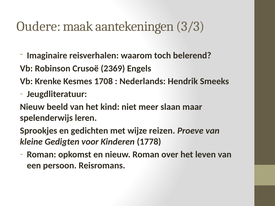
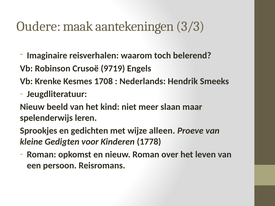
2369: 2369 -> 9719 (113, 68)
reizen: reizen -> alleen (162, 131)
